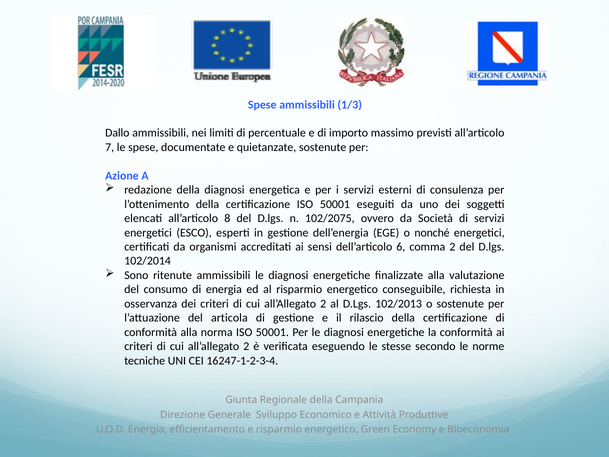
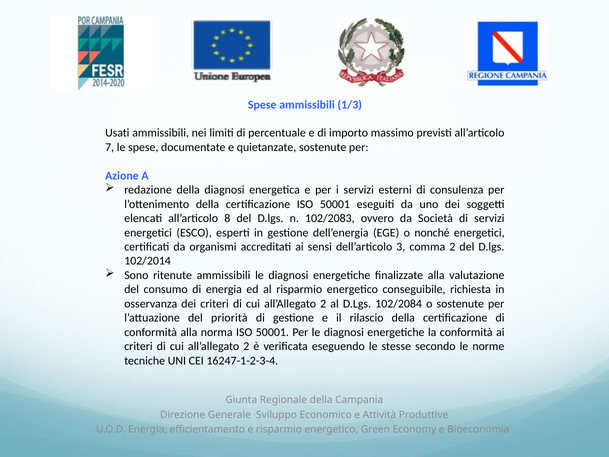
Dallo: Dallo -> Usati (117, 133)
102/2075: 102/2075 -> 102/2083 (330, 218)
6: 6 -> 3 (401, 247)
102/2013: 102/2013 -> 102/2084 (399, 304)
articola: articola -> priorità (229, 318)
